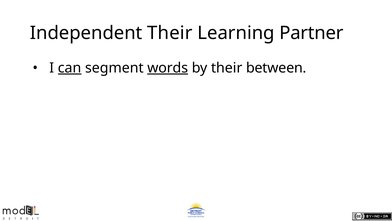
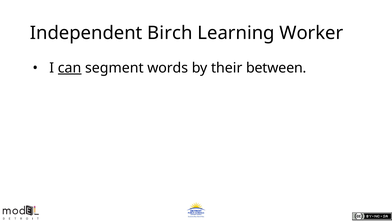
Independent Their: Their -> Birch (170, 33)
Partner: Partner -> Worker (311, 33)
words underline: present -> none (168, 68)
